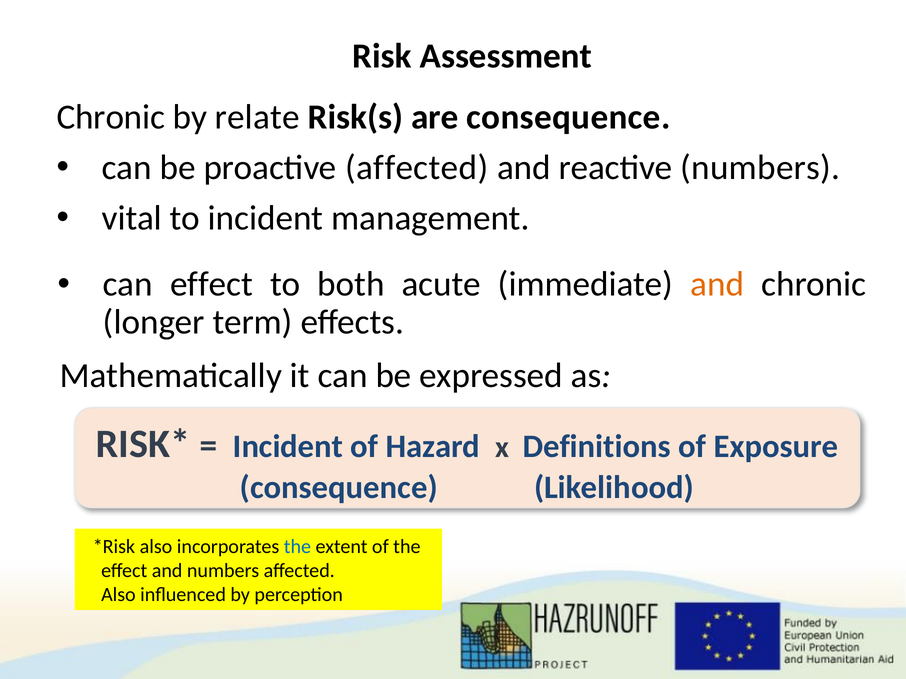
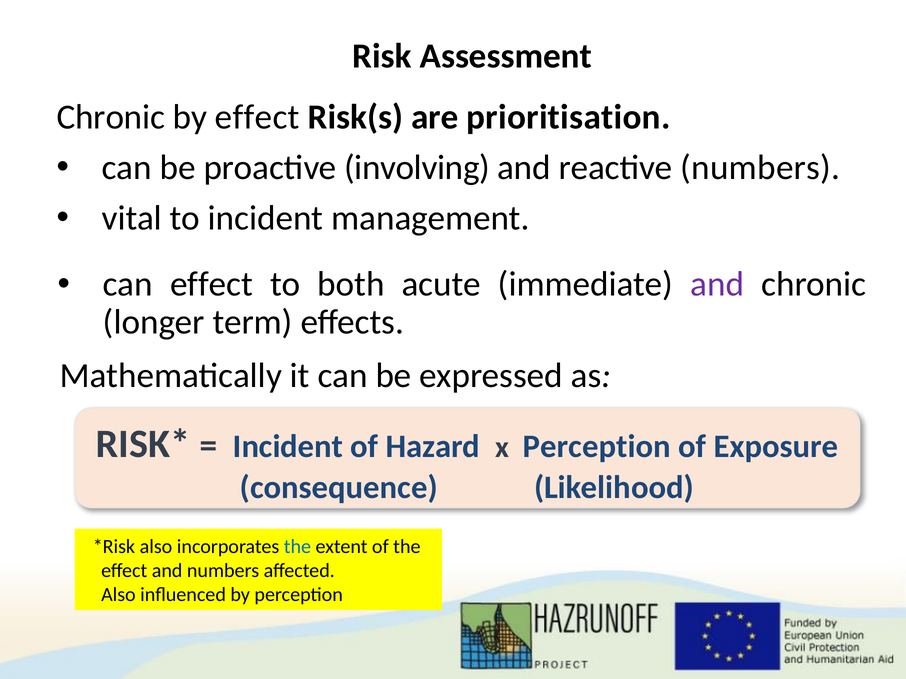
by relate: relate -> effect (257, 117)
are consequence: consequence -> prioritisation (568, 117)
proactive affected: affected -> involving (417, 168)
and colour: orange -> purple (717, 285)
x Definitions: Definitions -> Perception (597, 447)
